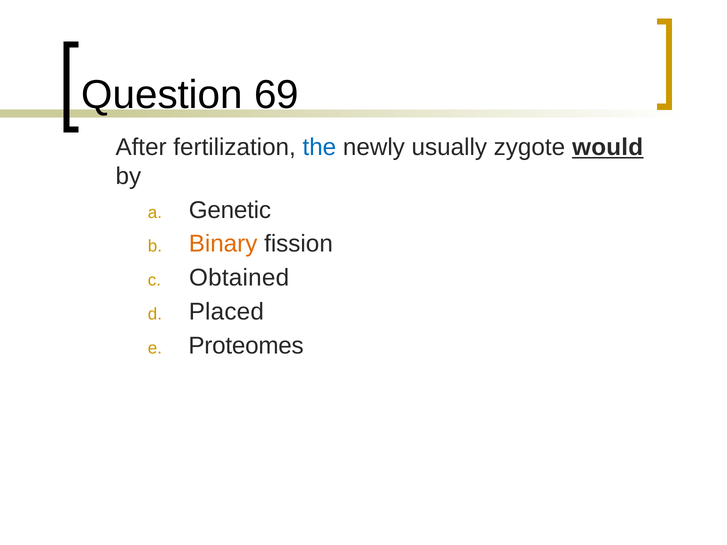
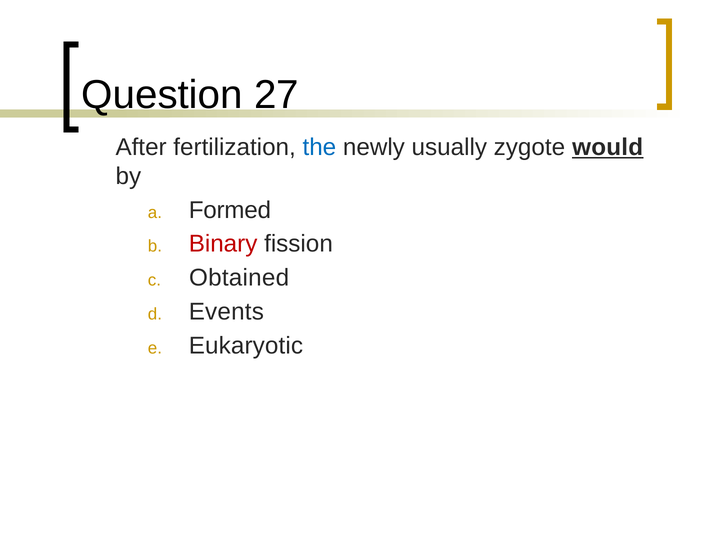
69: 69 -> 27 (276, 95)
Genetic: Genetic -> Formed (230, 210)
Binary colour: orange -> red (223, 244)
Placed: Placed -> Events (226, 312)
Proteomes: Proteomes -> Eukaryotic (246, 346)
